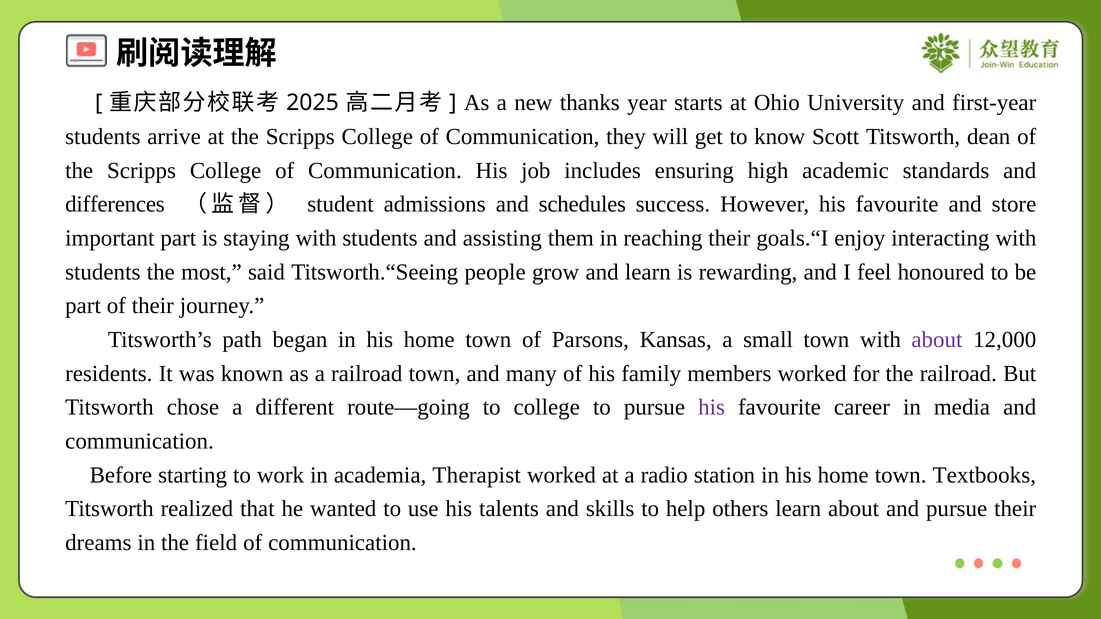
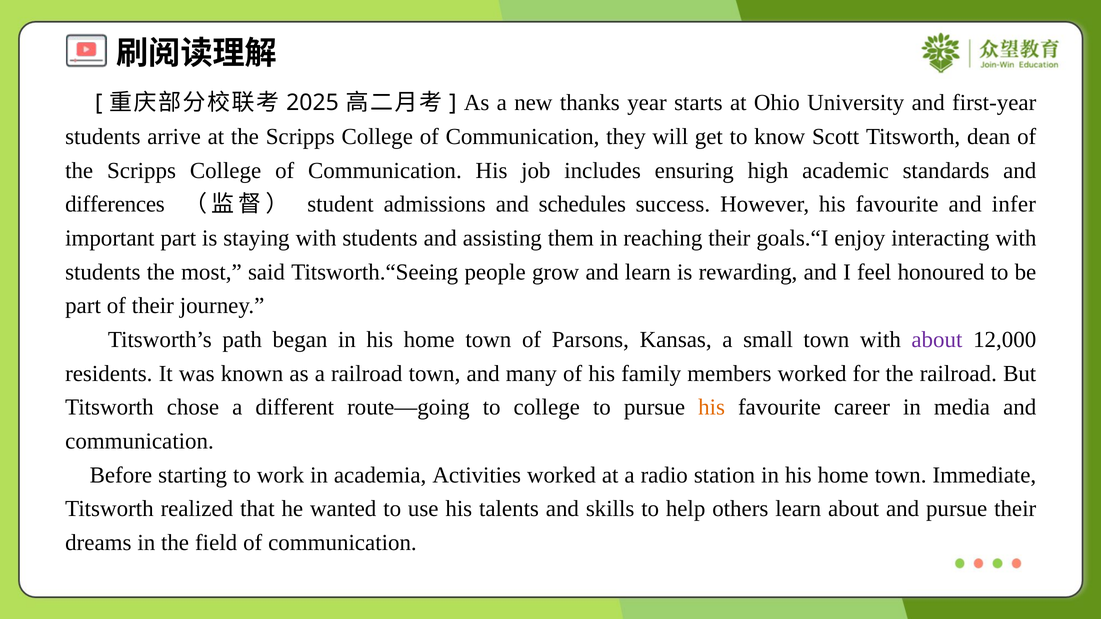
store: store -> infer (1014, 204)
his colour: purple -> orange (712, 408)
Therapist: Therapist -> Activities (477, 475)
Textbooks: Textbooks -> Immediate (984, 475)
